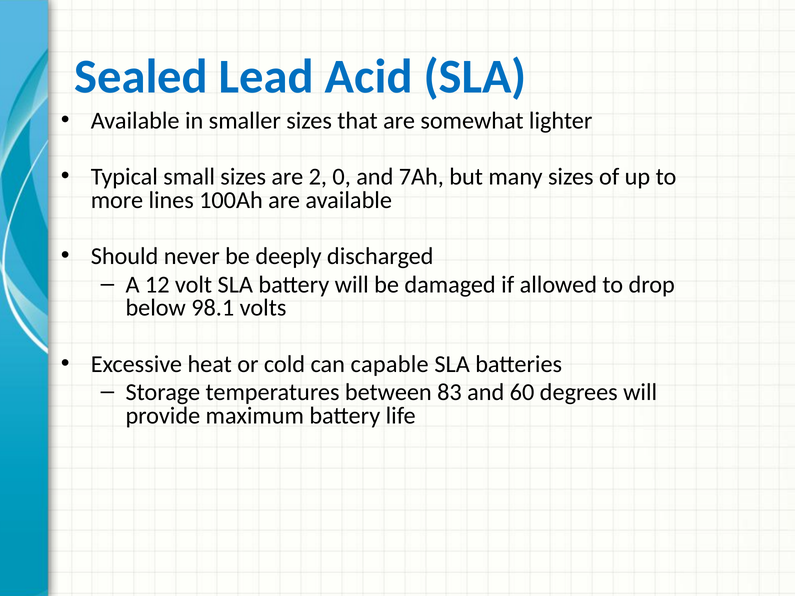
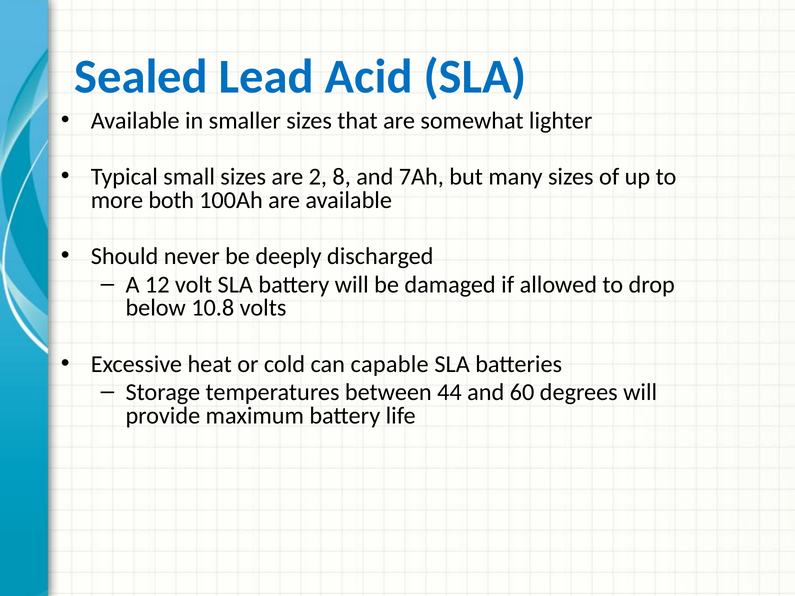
0: 0 -> 8 (342, 177)
lines: lines -> both (171, 200)
98.1: 98.1 -> 10.8 (213, 308)
83: 83 -> 44 (449, 393)
